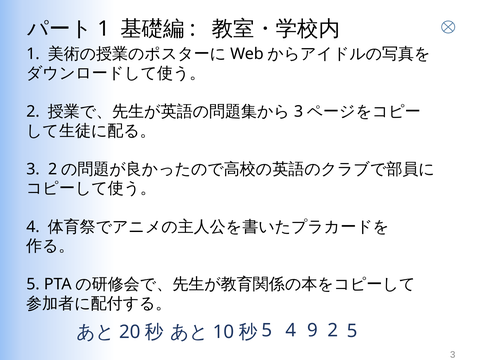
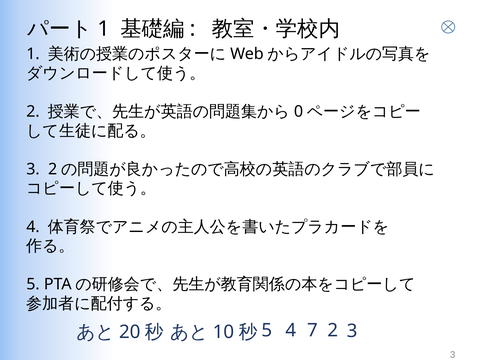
3: 3 -> 0 (299, 112)
9: 9 -> 7 (312, 331)
2 5: 5 -> 3 (352, 332)
